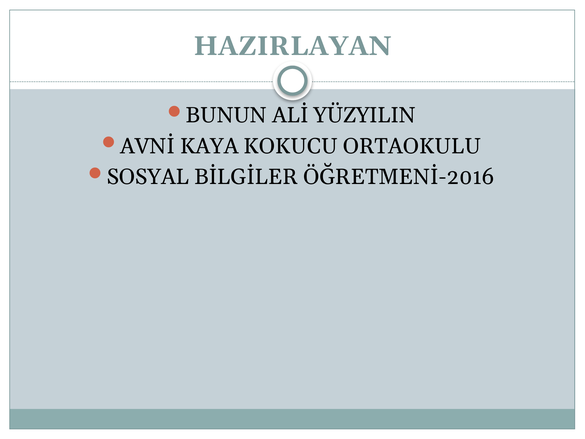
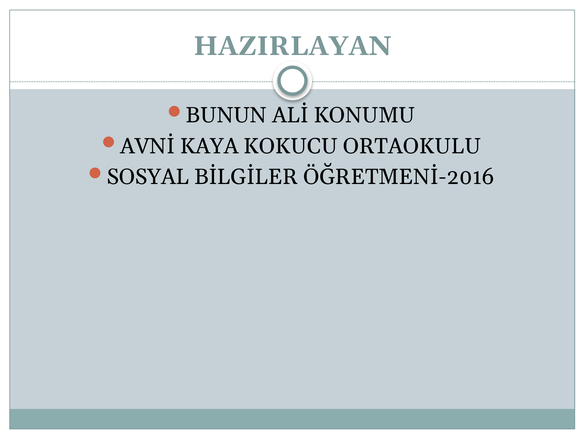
YÜZYILIN: YÜZYILIN -> KONUMU (365, 115)
